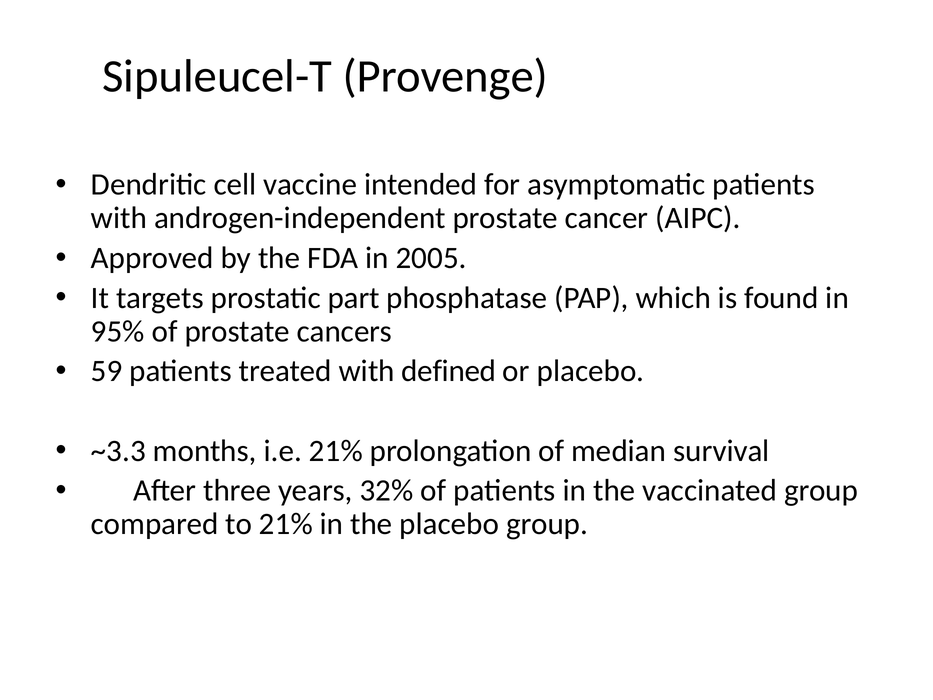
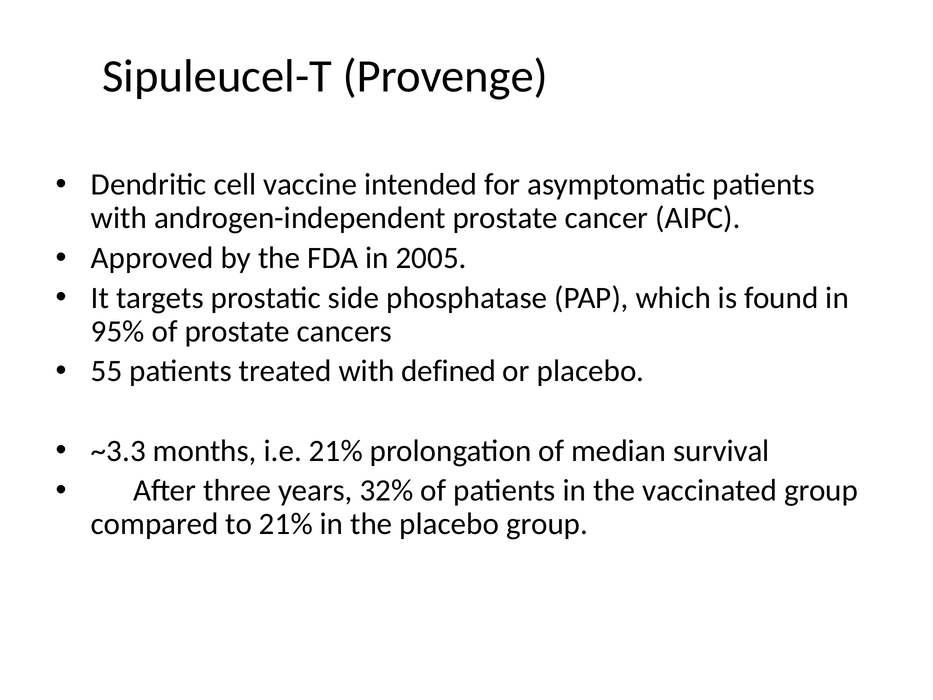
part: part -> side (354, 298)
59: 59 -> 55 (107, 371)
